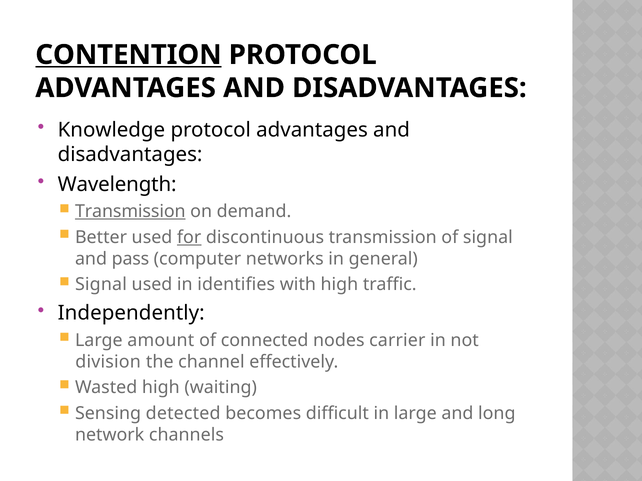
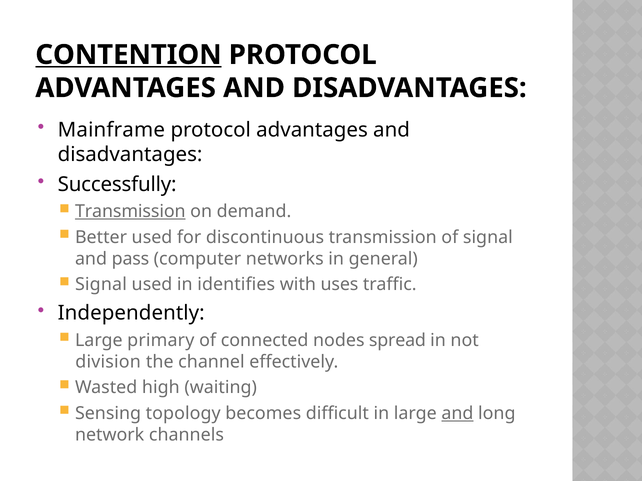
Knowledge: Knowledge -> Mainframe (111, 130)
Wavelength: Wavelength -> Successfully (117, 184)
for underline: present -> none (189, 238)
with high: high -> uses (339, 285)
amount: amount -> primary (161, 341)
carrier: carrier -> spread (397, 341)
detected: detected -> topology (183, 414)
and underline: none -> present (457, 414)
